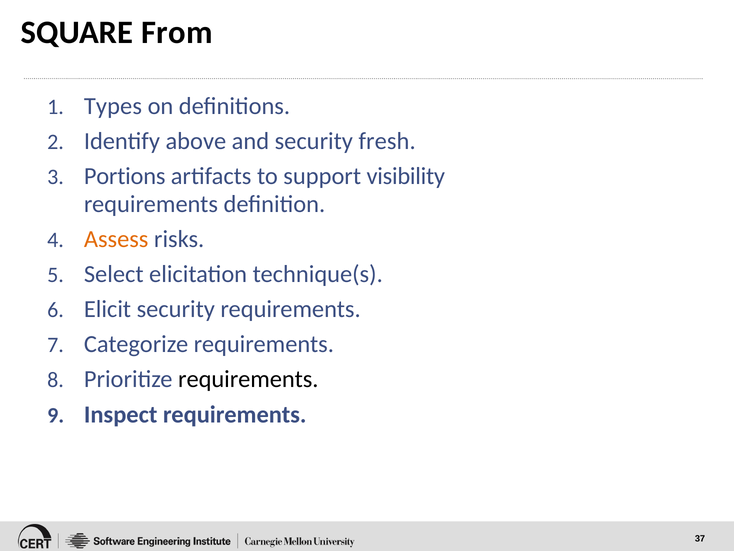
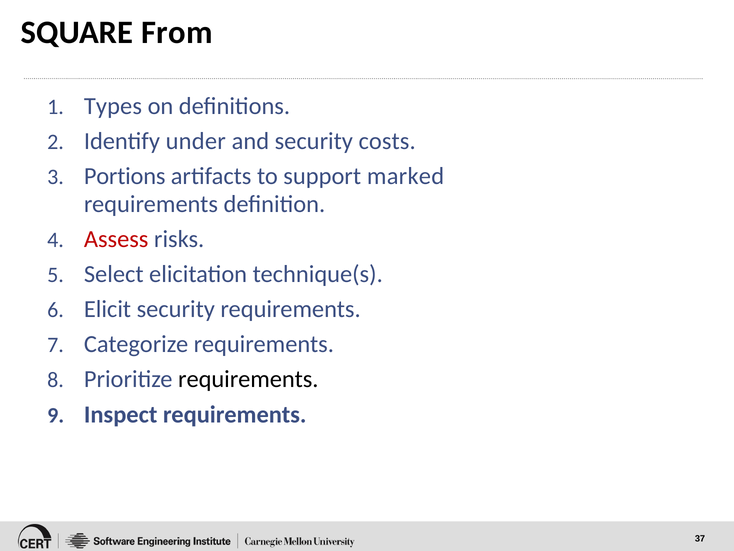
above: above -> under (196, 141)
fresh: fresh -> costs (387, 141)
visibility: visibility -> marked (406, 176)
Assess colour: orange -> red (116, 239)
